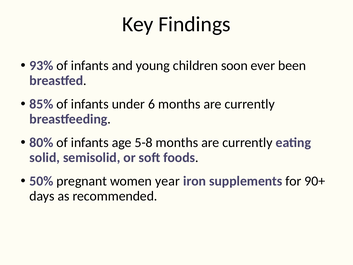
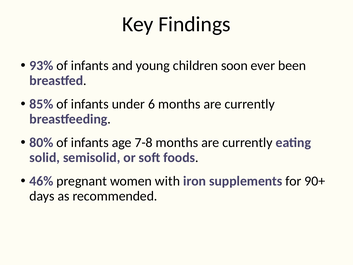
5-8: 5-8 -> 7-8 (144, 143)
50%: 50% -> 46% (41, 181)
year: year -> with (167, 181)
